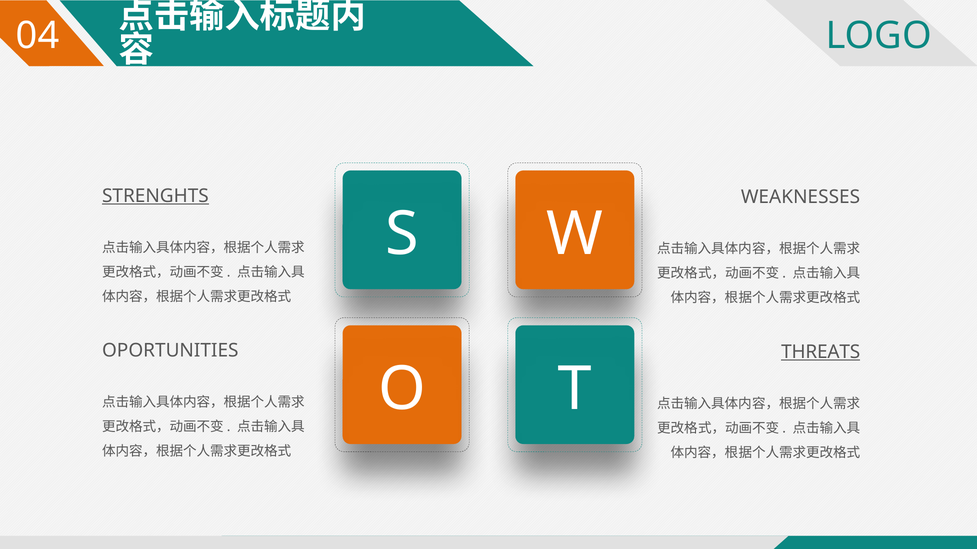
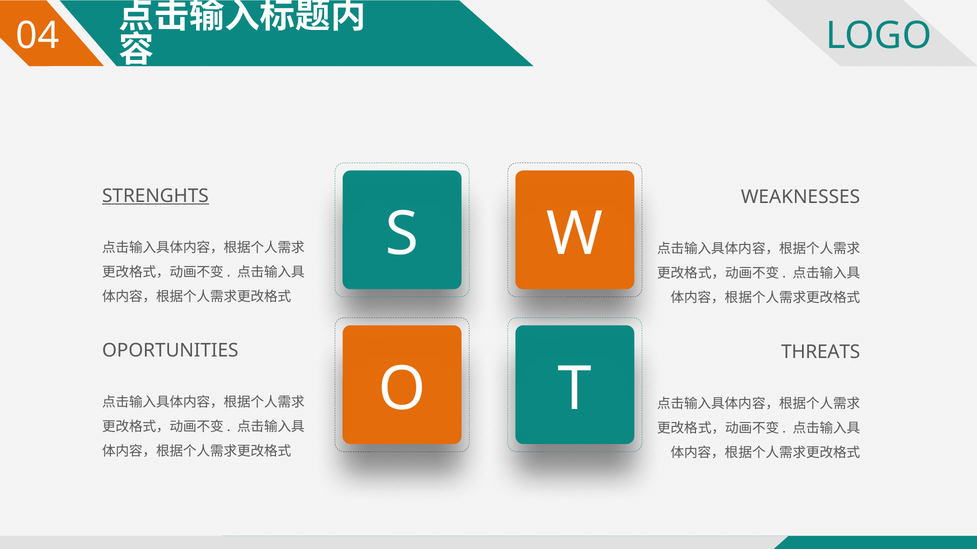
THREATS underline: present -> none (821, 352)
